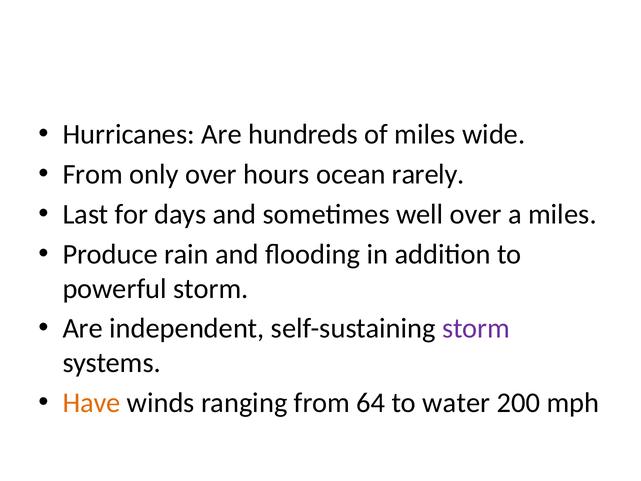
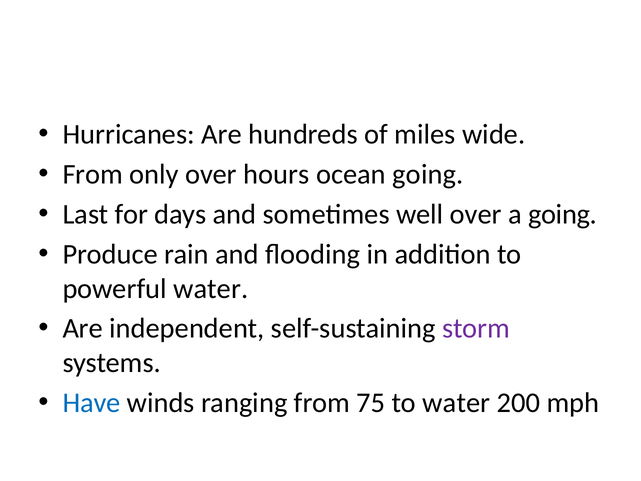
ocean rarely: rarely -> going (428, 174)
a miles: miles -> going (563, 214)
powerful storm: storm -> water (211, 288)
Have colour: orange -> blue (91, 403)
64: 64 -> 75 (371, 403)
